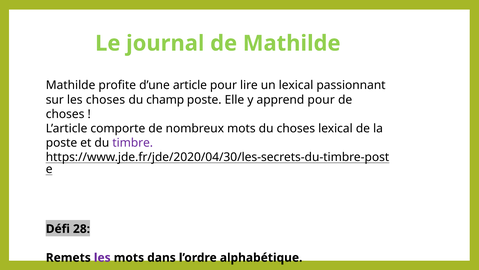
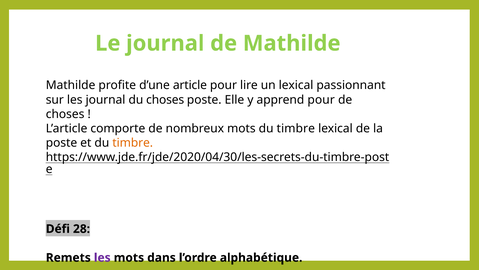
les choses: choses -> journal (106, 100)
du champ: champ -> choses (165, 100)
mots du choses: choses -> timbre (296, 128)
timbre colour: purple -> orange (133, 143)
